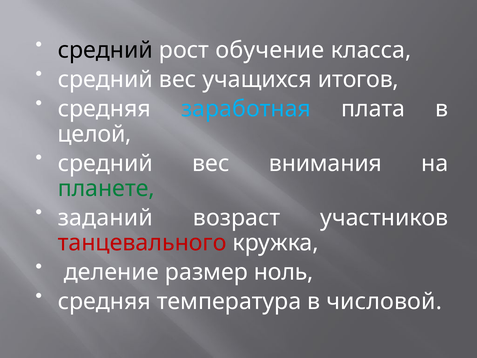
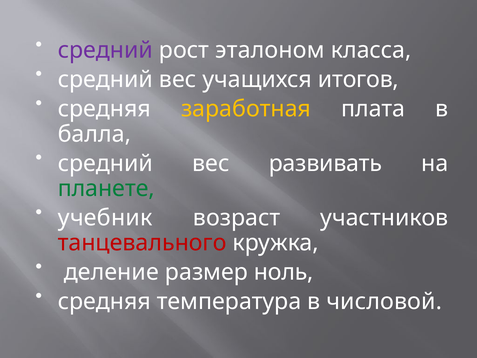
средний colour: black -> purple (105, 50)
обучение: обучение -> эталоном (270, 50)
заработная colour: light blue -> yellow (246, 109)
целой: целой -> балла (94, 134)
внимания: внимания -> развивать (325, 163)
заданий: заданий -> учебник (105, 218)
